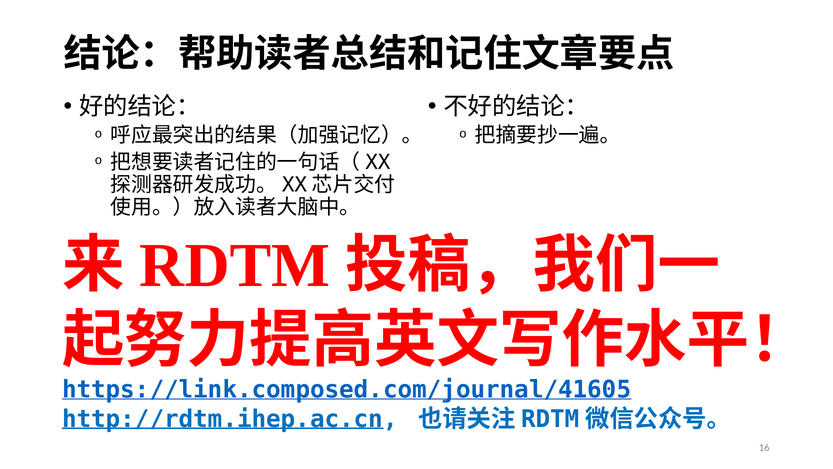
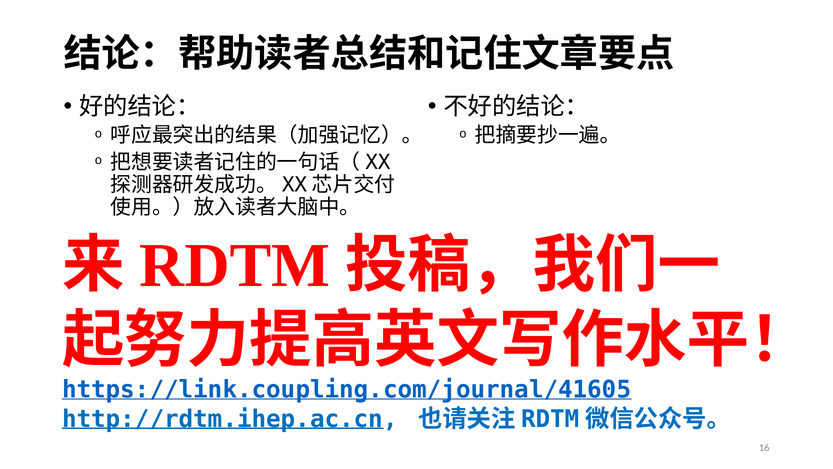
https://link.composed.com/journal/41605: https://link.composed.com/journal/41605 -> https://link.coupling.com/journal/41605 (347, 390)
